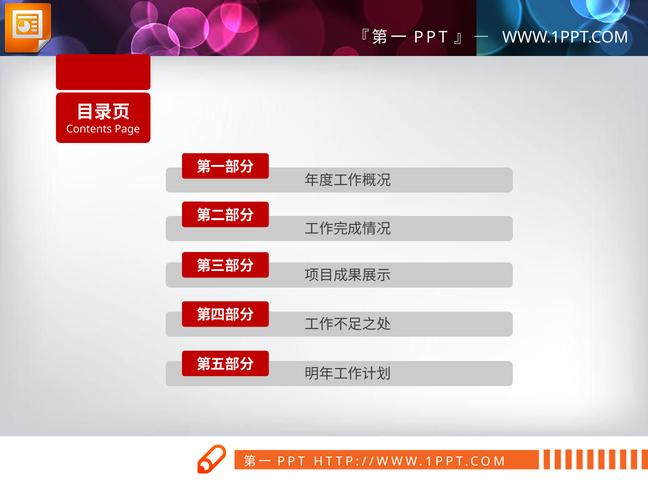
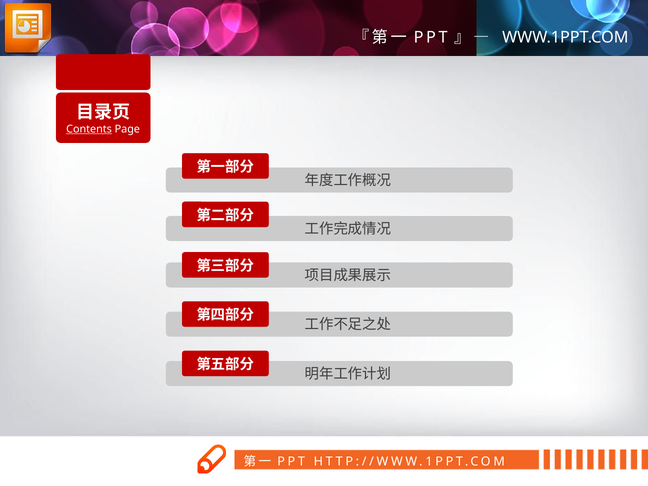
Contents underline: none -> present (89, 129)
